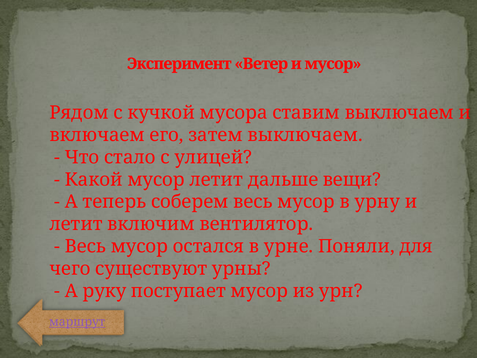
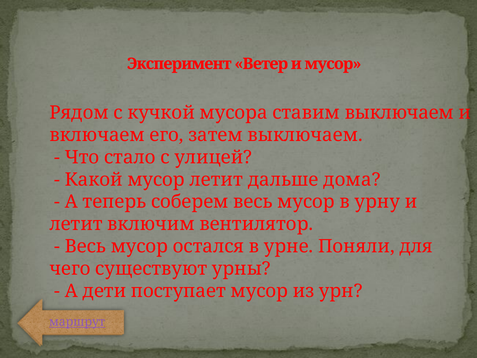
вещи: вещи -> дома (352, 179)
руку: руку -> дети (104, 291)
